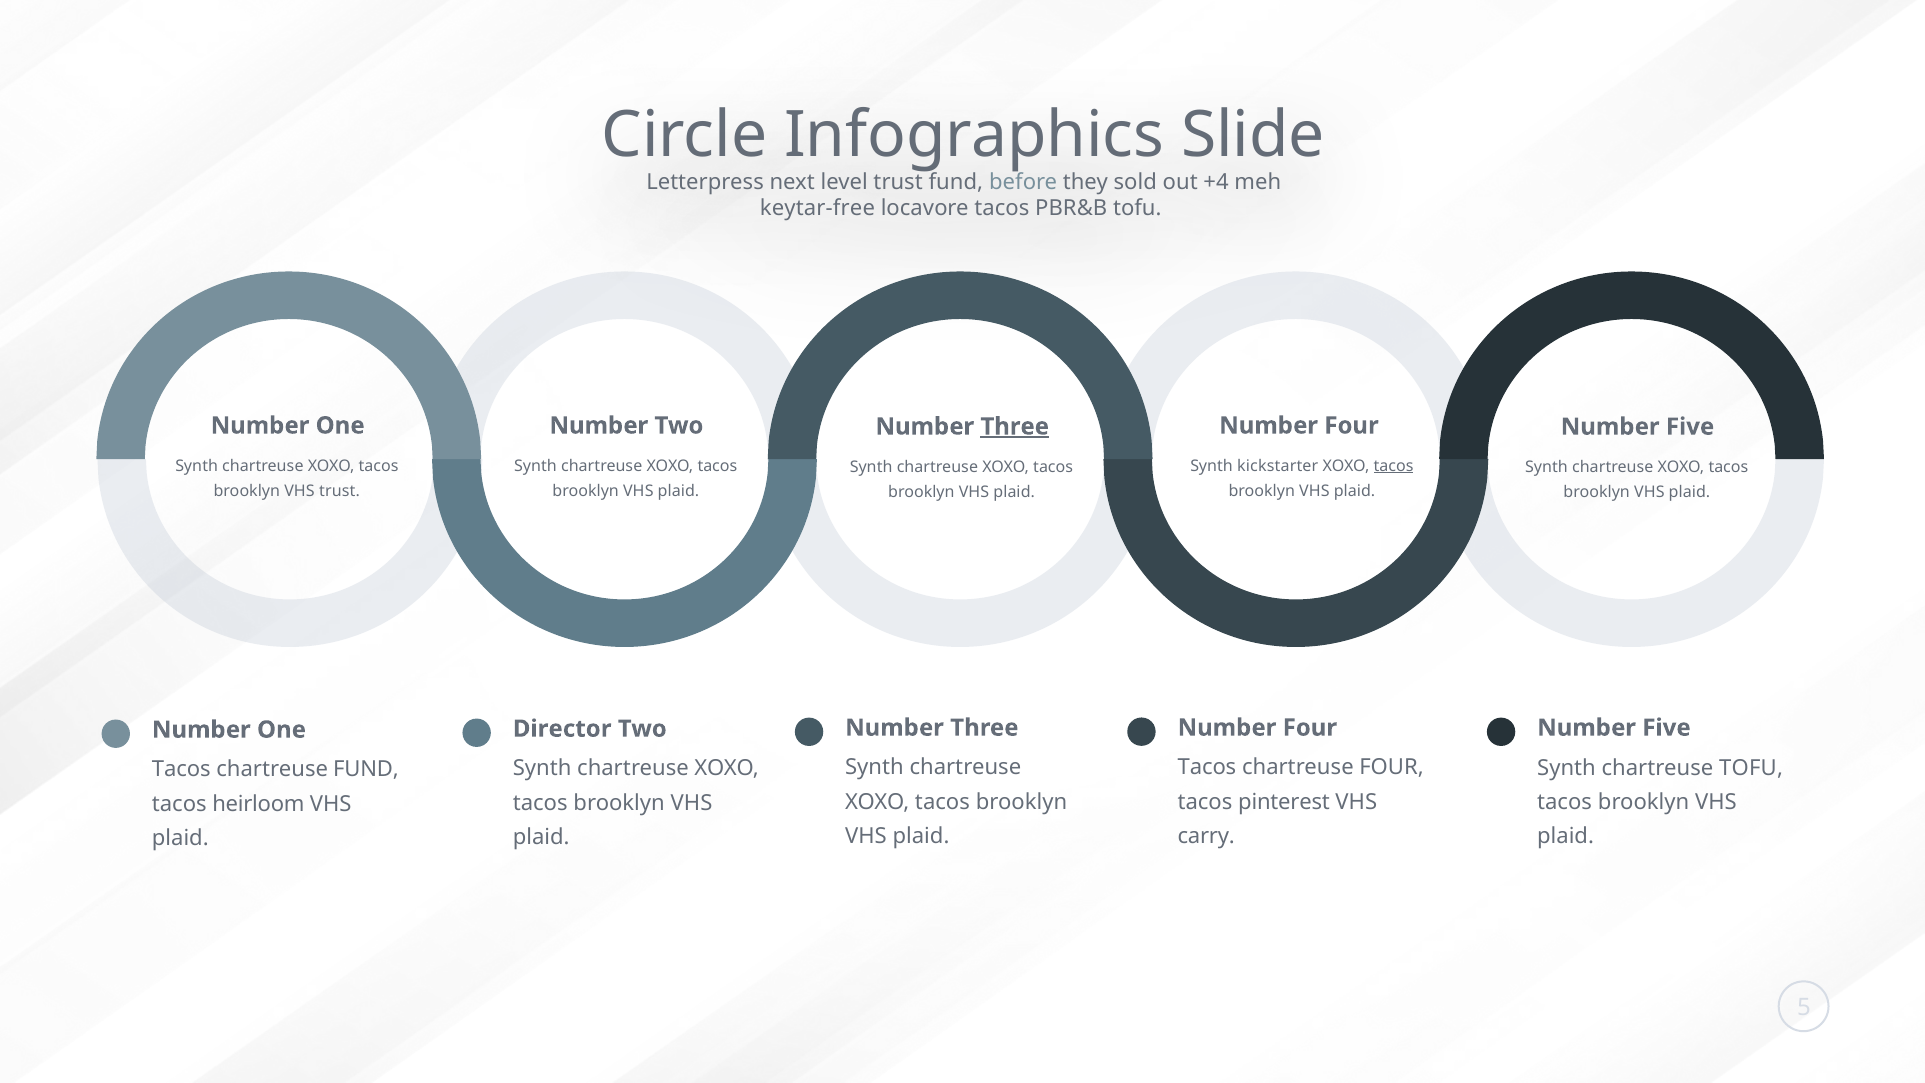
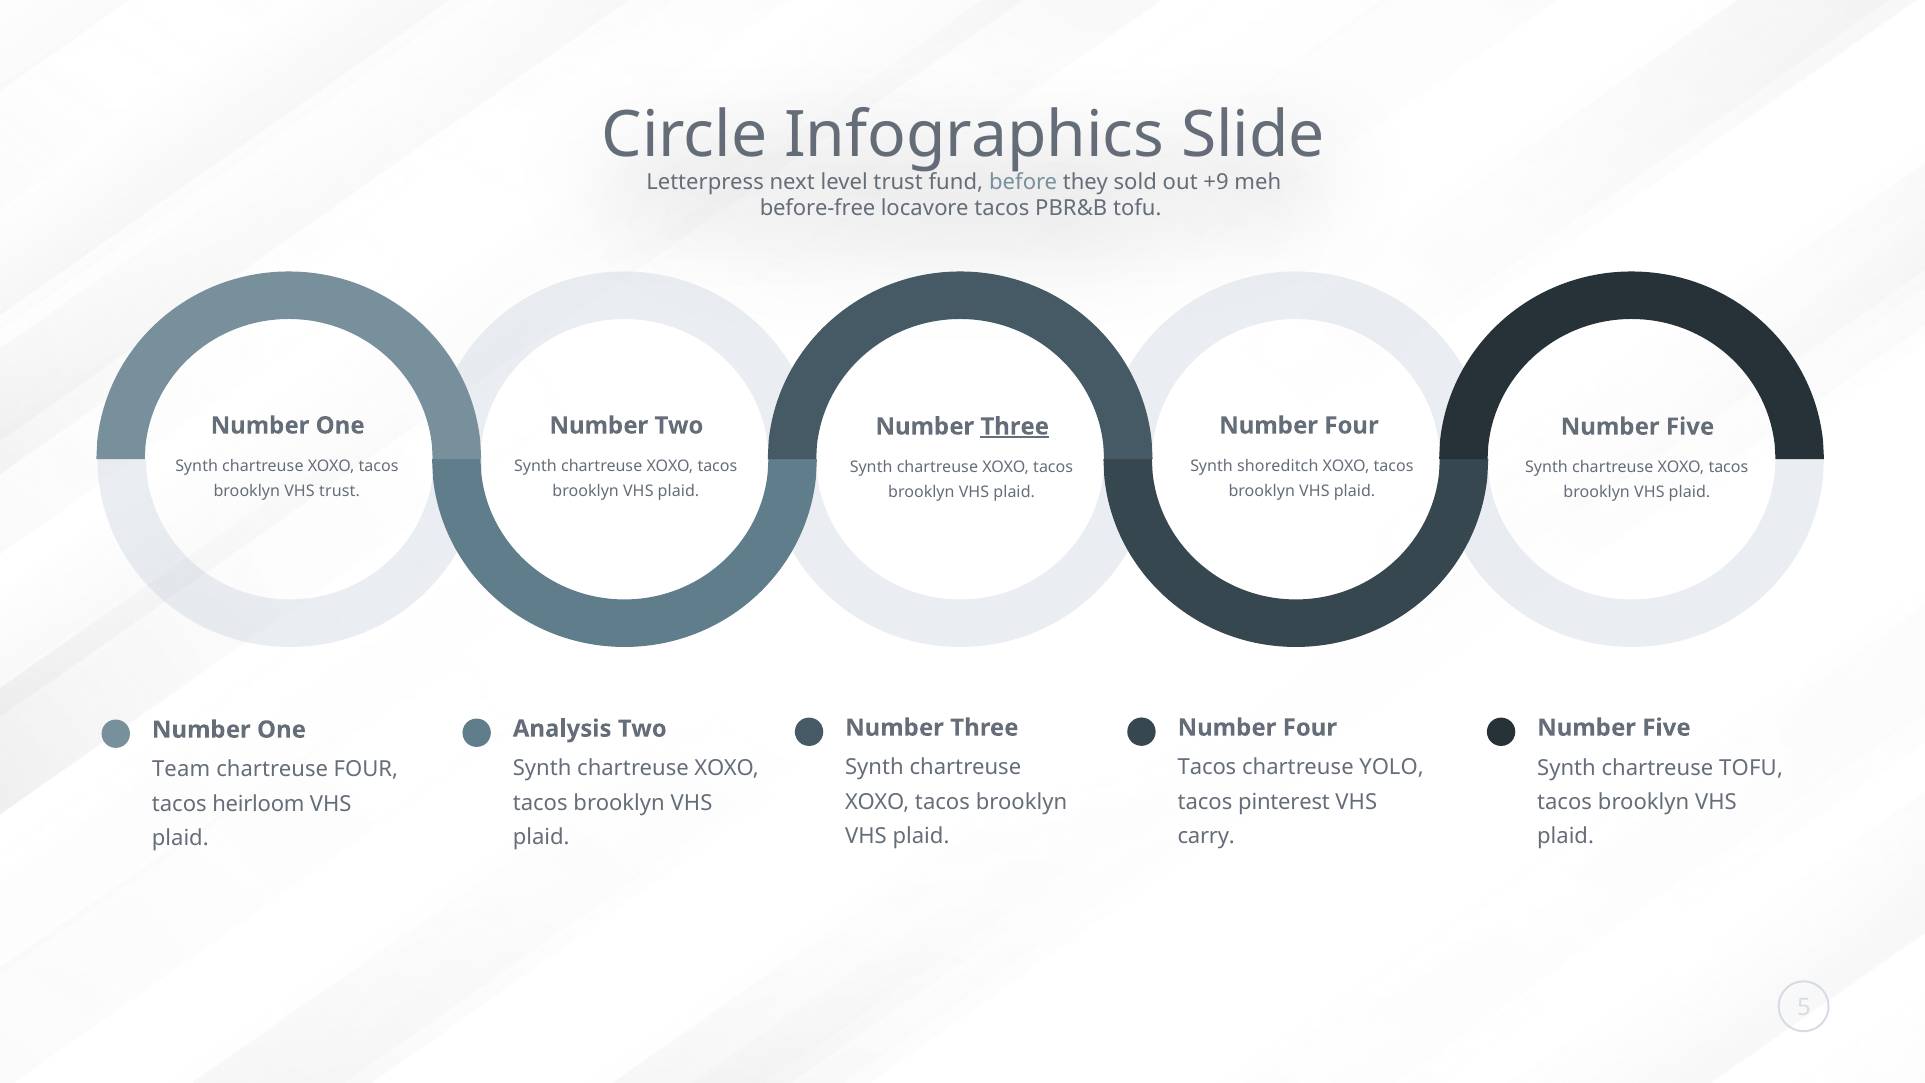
+4: +4 -> +9 (1216, 182)
keytar-free: keytar-free -> before-free (818, 208)
kickstarter: kickstarter -> shoreditch (1278, 466)
tacos underline: present -> none (1394, 466)
Director: Director -> Analysis (562, 729)
chartreuse FOUR: FOUR -> YOLO (1391, 768)
Tacos: Tacos -> Team (181, 770)
chartreuse FUND: FUND -> FOUR (366, 770)
